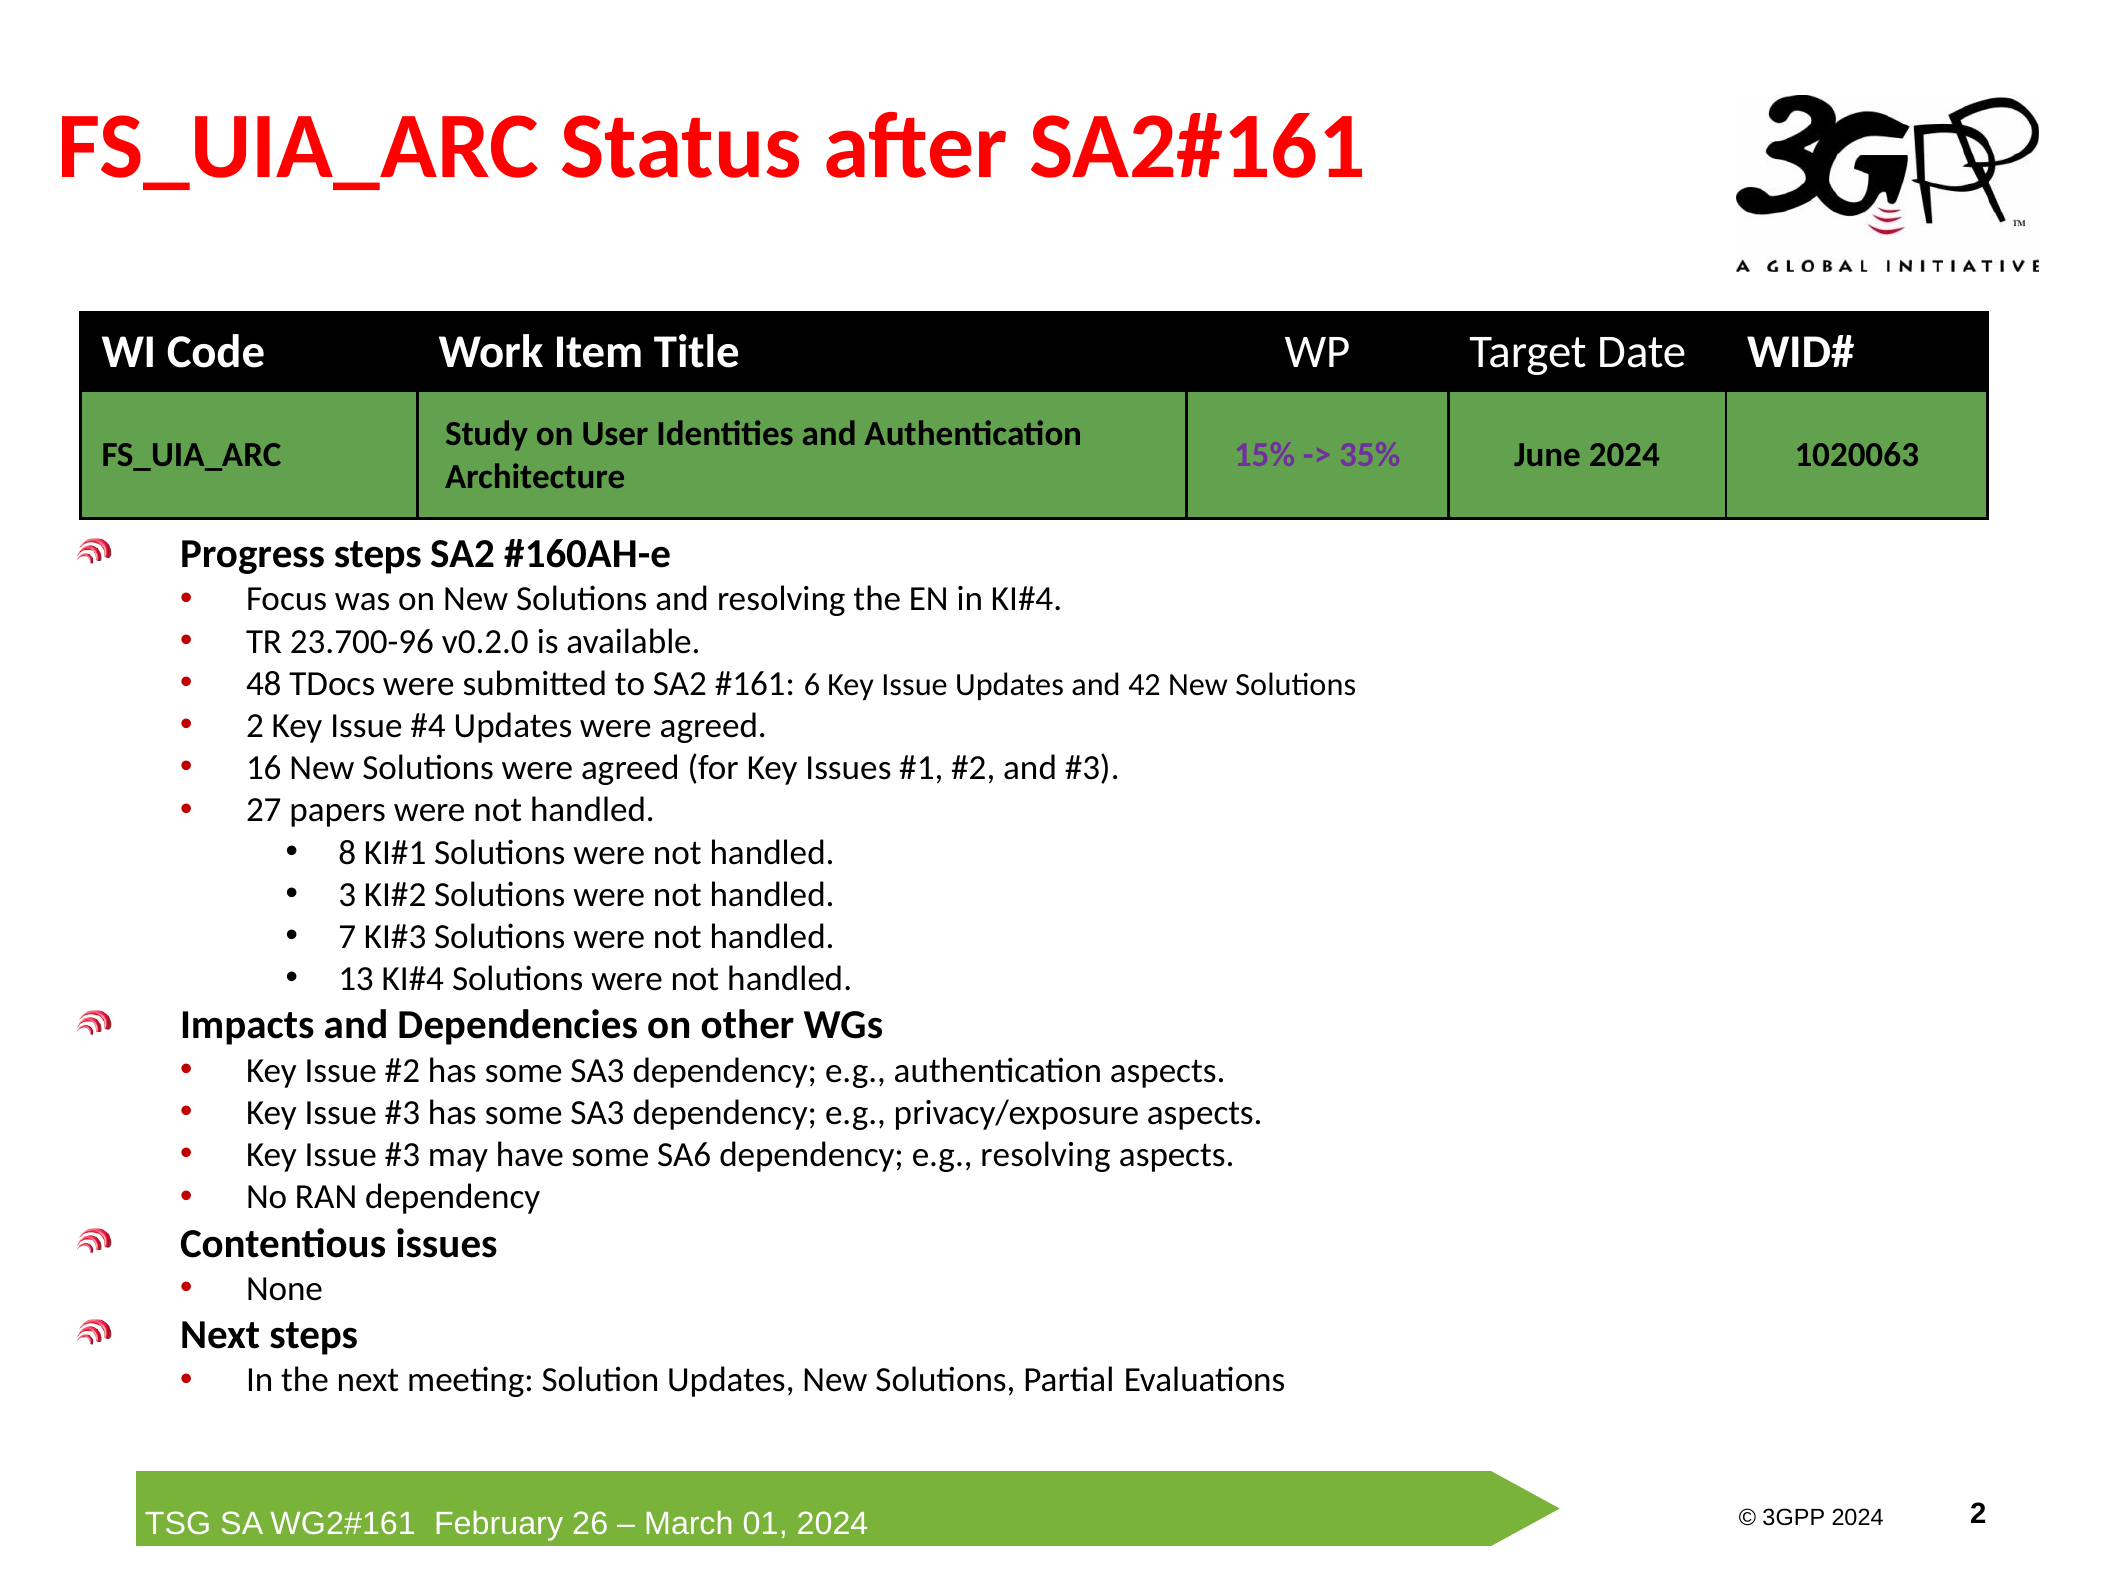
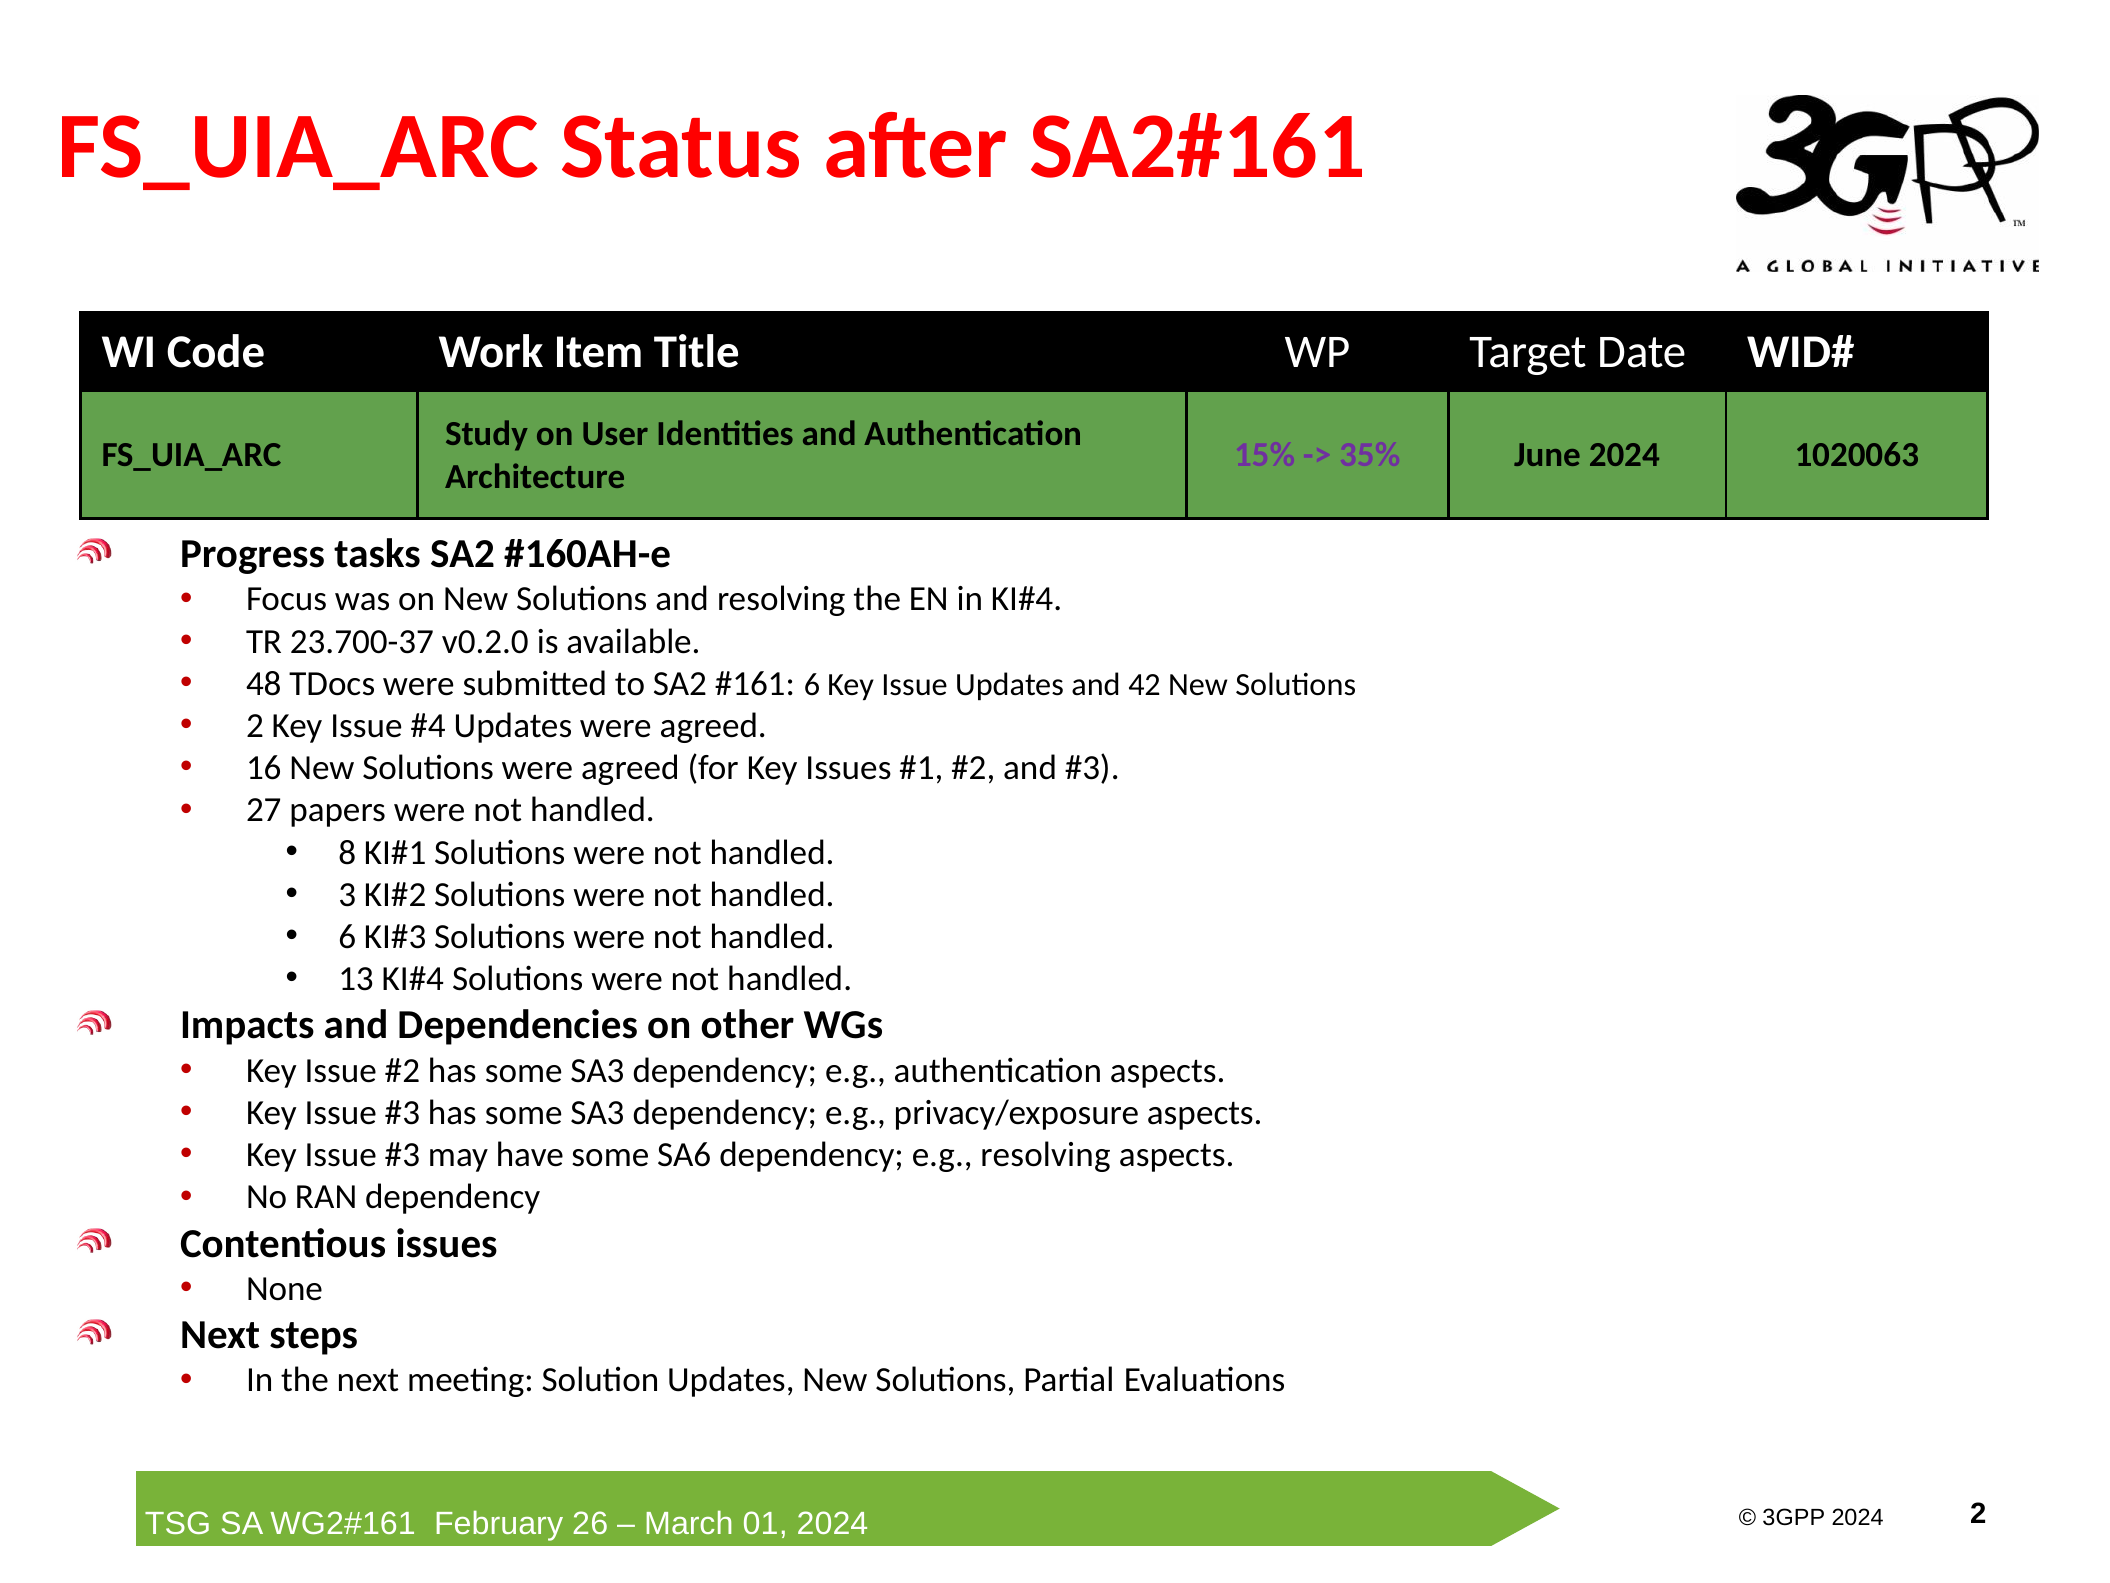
Progress steps: steps -> tasks (378, 554)
23.700-96: 23.700-96 -> 23.700-37 (362, 641)
7: 7 -> 6 (347, 937)
